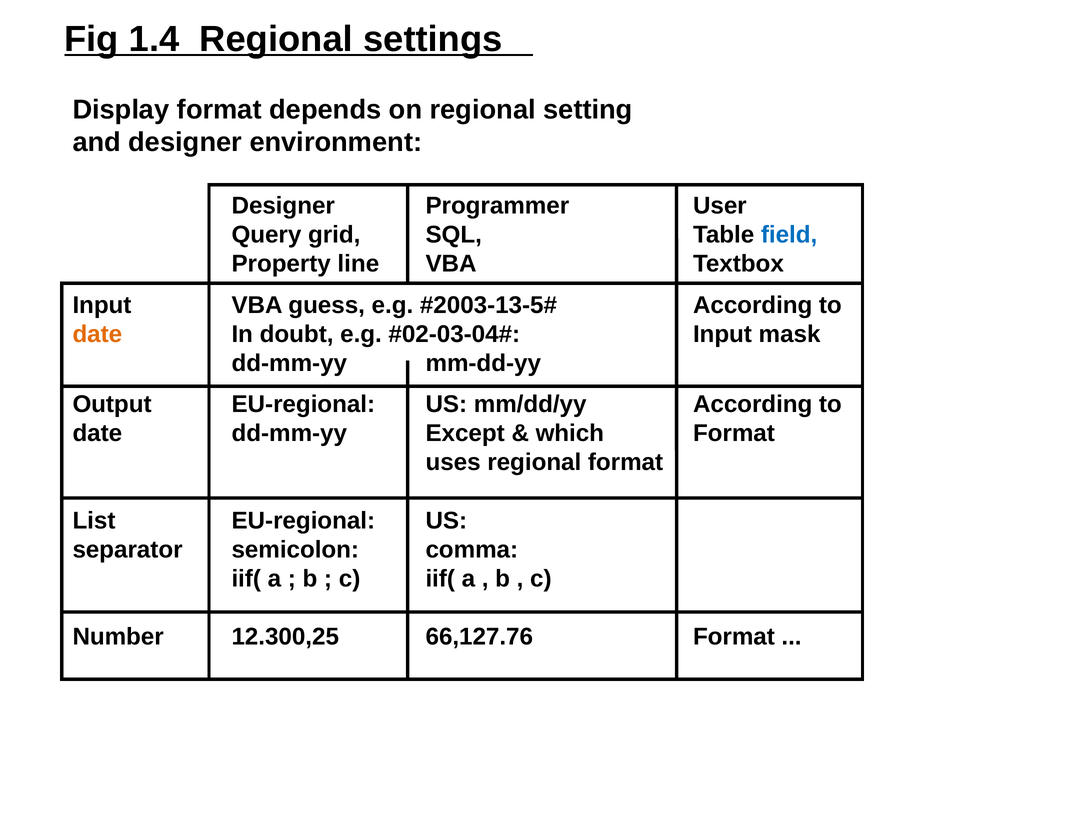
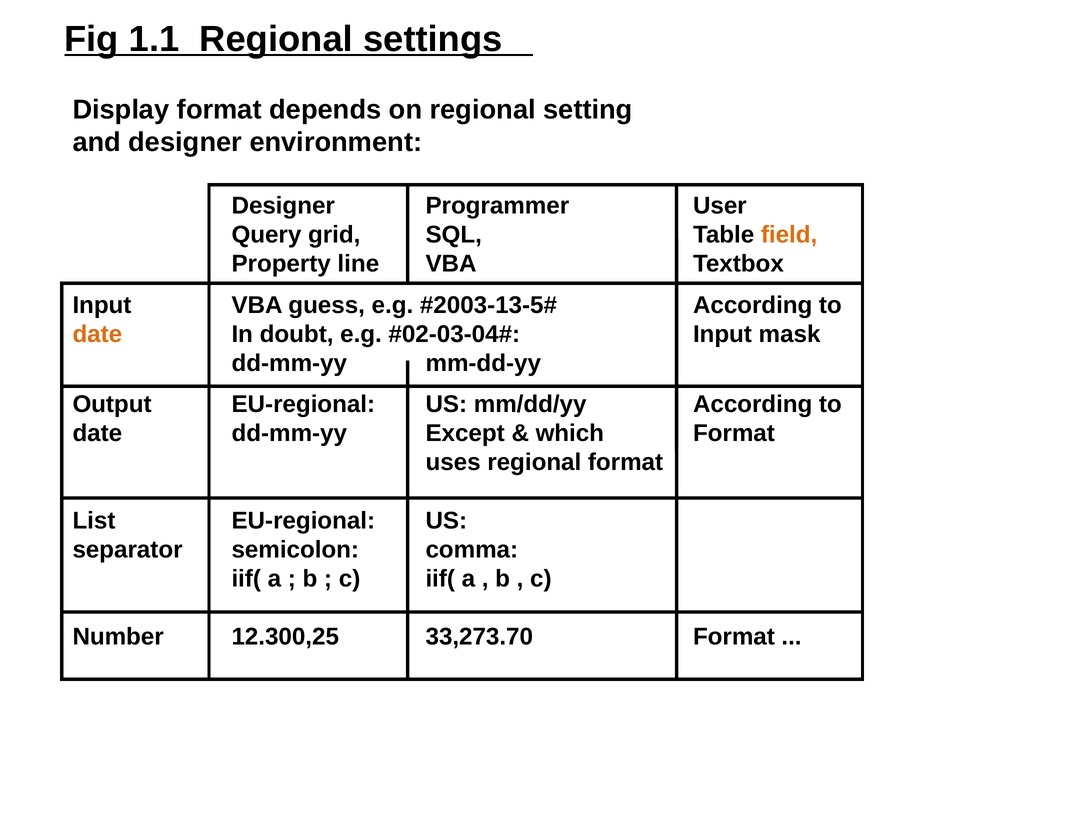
1.4: 1.4 -> 1.1 (154, 39)
field colour: blue -> orange (789, 235)
66,127.76: 66,127.76 -> 33,273.70 (479, 637)
